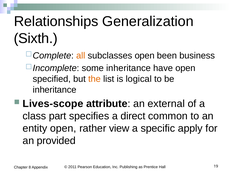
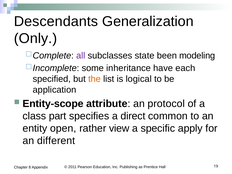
Relationships: Relationships -> Descendants (56, 21)
Sixth: Sixth -> Only (36, 38)
all colour: orange -> purple (81, 56)
subclasses open: open -> state (145, 56)
business: business -> modeling (197, 56)
have open: open -> each (185, 68)
inheritance: inheritance -> application (55, 90)
Lives-scope: Lives-scope -> Entity-scope (53, 104)
external: external -> protocol (166, 104)
provided: provided -> different (56, 141)
